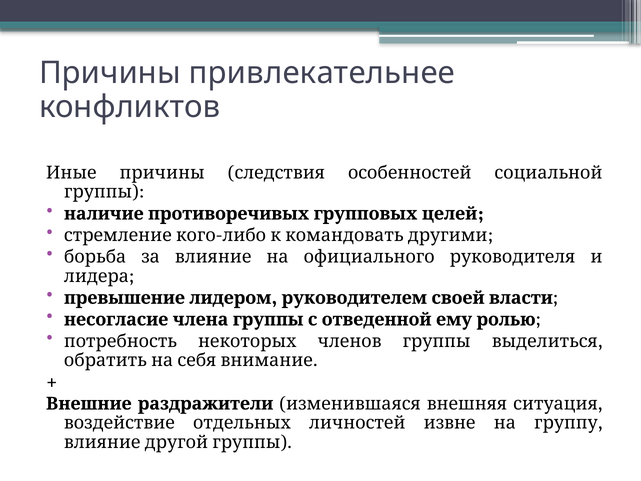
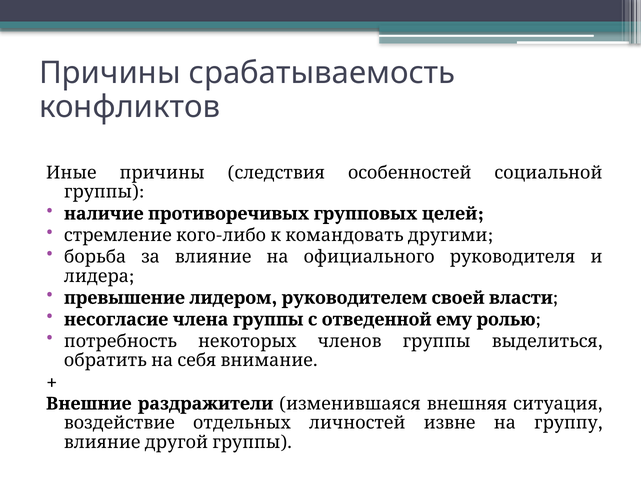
привлекательнее: привлекательнее -> срабатываемость (322, 73)
